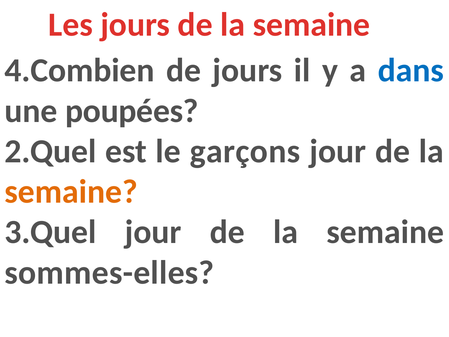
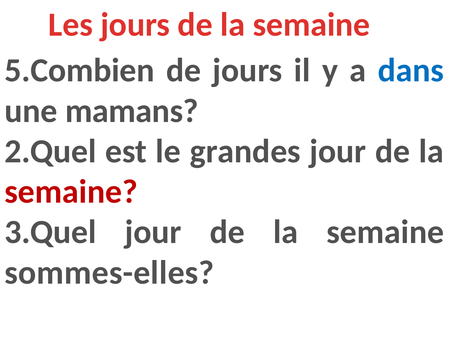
4.Combien: 4.Combien -> 5.Combien (80, 70)
poupées: poupées -> mamans (132, 111)
garçons: garçons -> grandes (245, 151)
semaine colour: orange -> red (71, 192)
